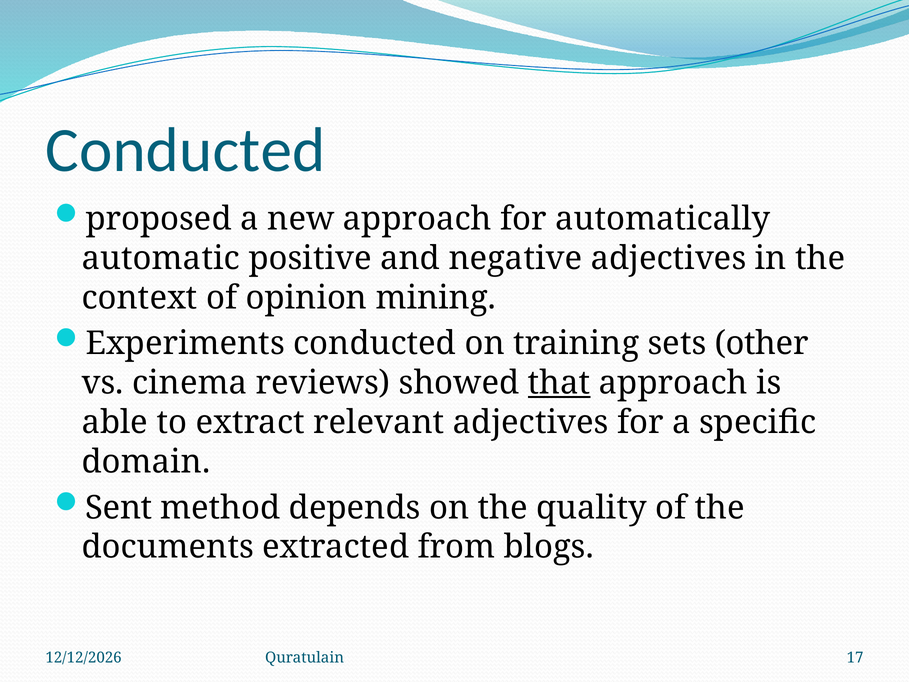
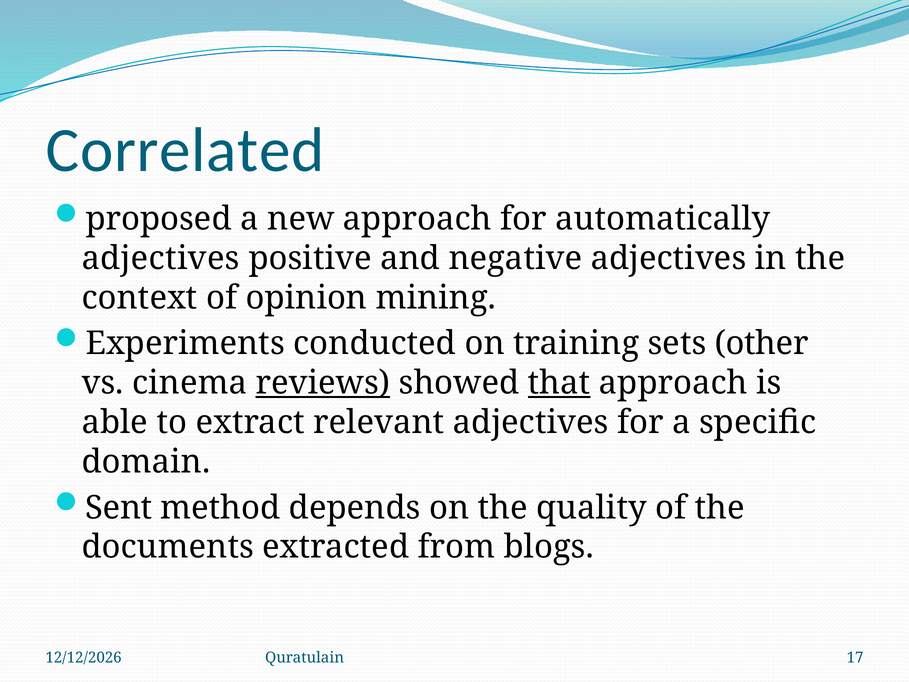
Conducted: Conducted -> Correlated (185, 150)
automatic: automatic -> adjectives (161, 258)
reviews underline: none -> present (323, 383)
